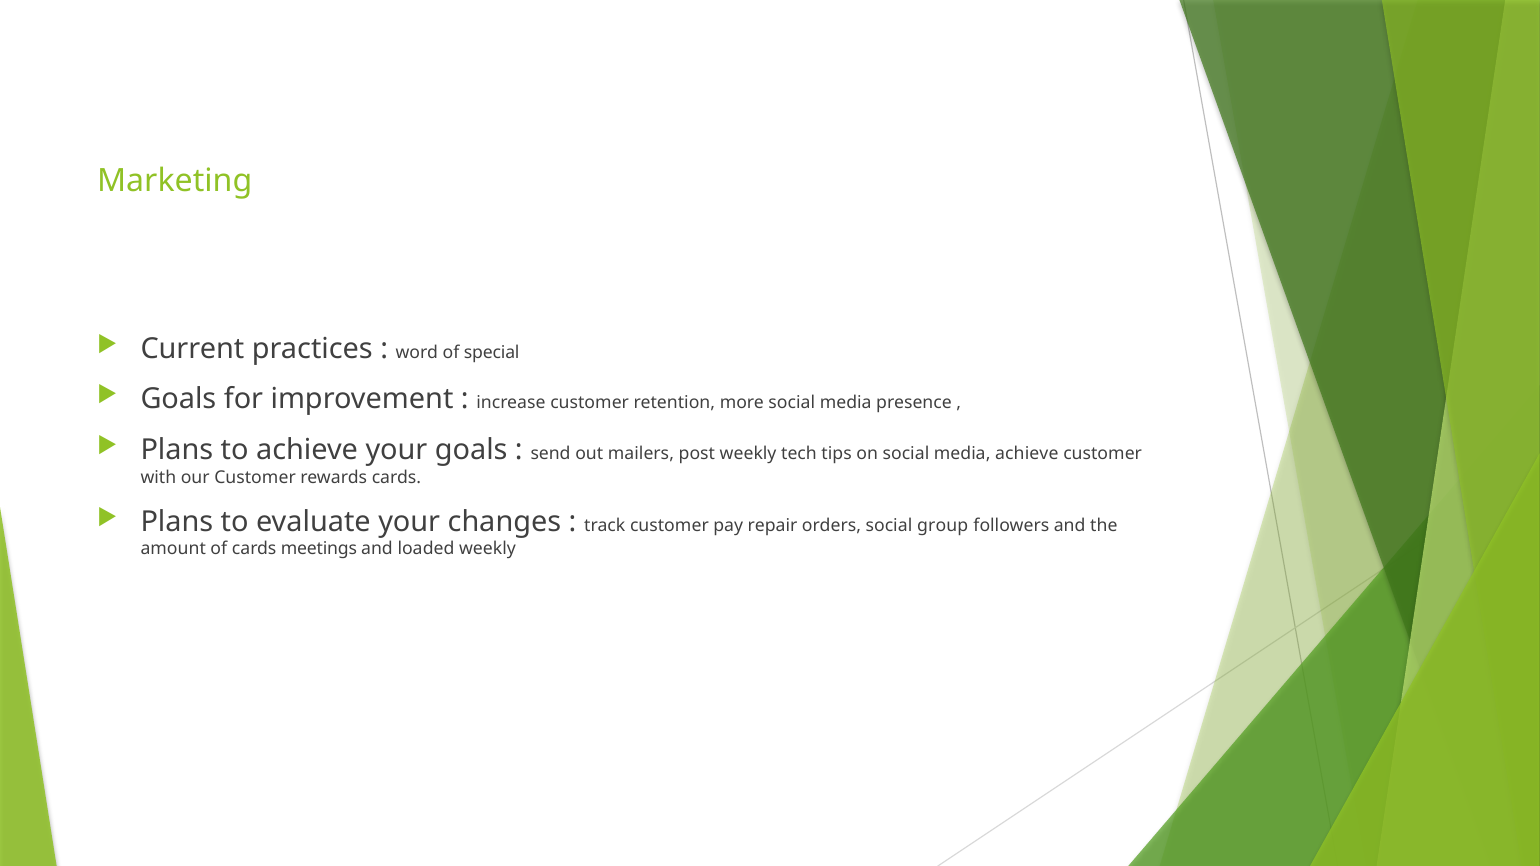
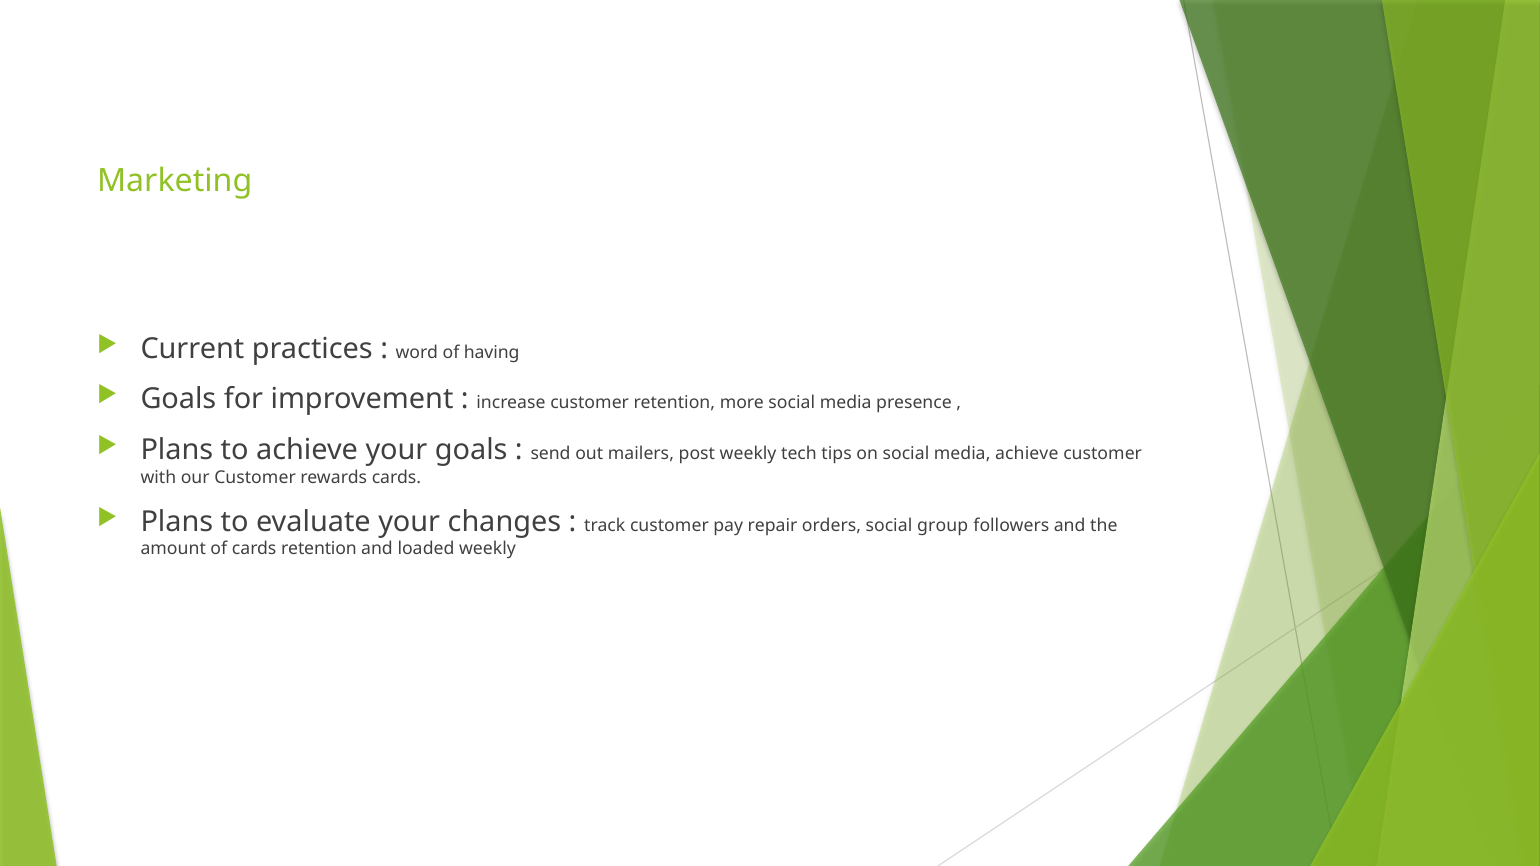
special: special -> having (492, 352)
cards meetings: meetings -> retention (319, 549)
